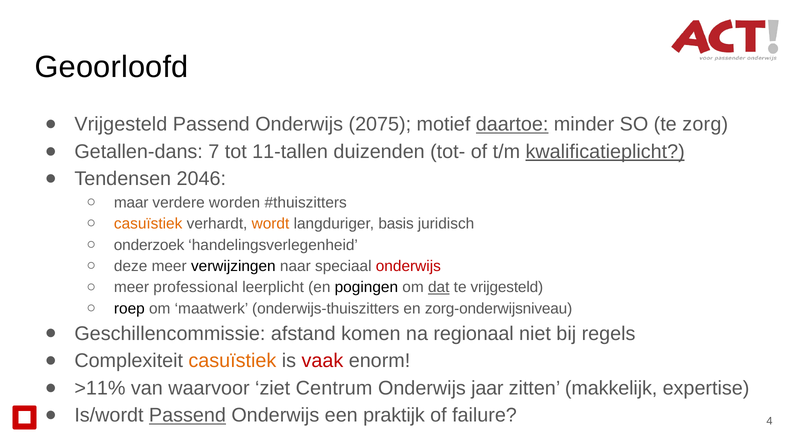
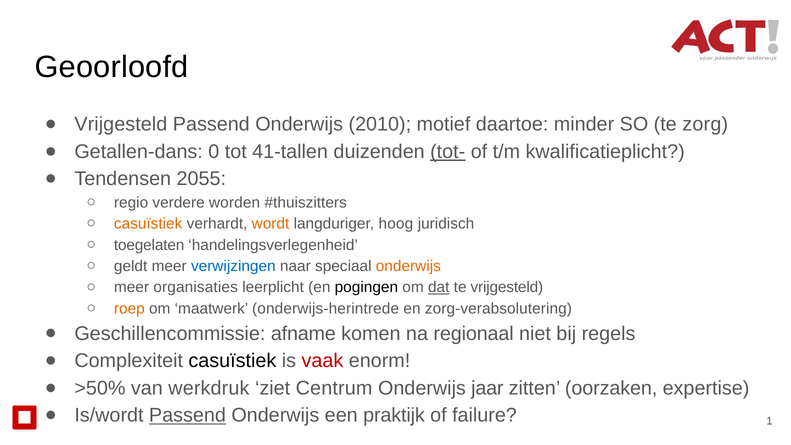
2075: 2075 -> 2010 (380, 124)
daartoe underline: present -> none (512, 124)
7: 7 -> 0 (214, 152)
11-tallen: 11-tallen -> 41-tallen (290, 152)
tot- underline: none -> present (448, 152)
kwalificatieplicht underline: present -> none (605, 152)
2046: 2046 -> 2055 (201, 179)
maar: maar -> regio (131, 202)
basis: basis -> hoog (396, 224)
onderzoek: onderzoek -> toegelaten (149, 245)
deze: deze -> geldt (131, 266)
verwijzingen colour: black -> blue (233, 266)
onderwijs colour: red -> orange (408, 266)
professional: professional -> organisaties (196, 287)
roep colour: black -> orange (129, 309)
onderwijs-thuiszitters: onderwijs-thuiszitters -> onderwijs-herintrede (326, 309)
zorg-onderwijsniveau: zorg-onderwijsniveau -> zorg-verabsolutering (498, 309)
afstand: afstand -> afname (303, 333)
casuïstiek colour: orange -> black (232, 361)
>11%: >11% -> >50% (100, 388)
waarvoor: waarvoor -> werkdruk (209, 388)
makkelijk: makkelijk -> oorzaken (611, 388)
4: 4 -> 1 (769, 421)
